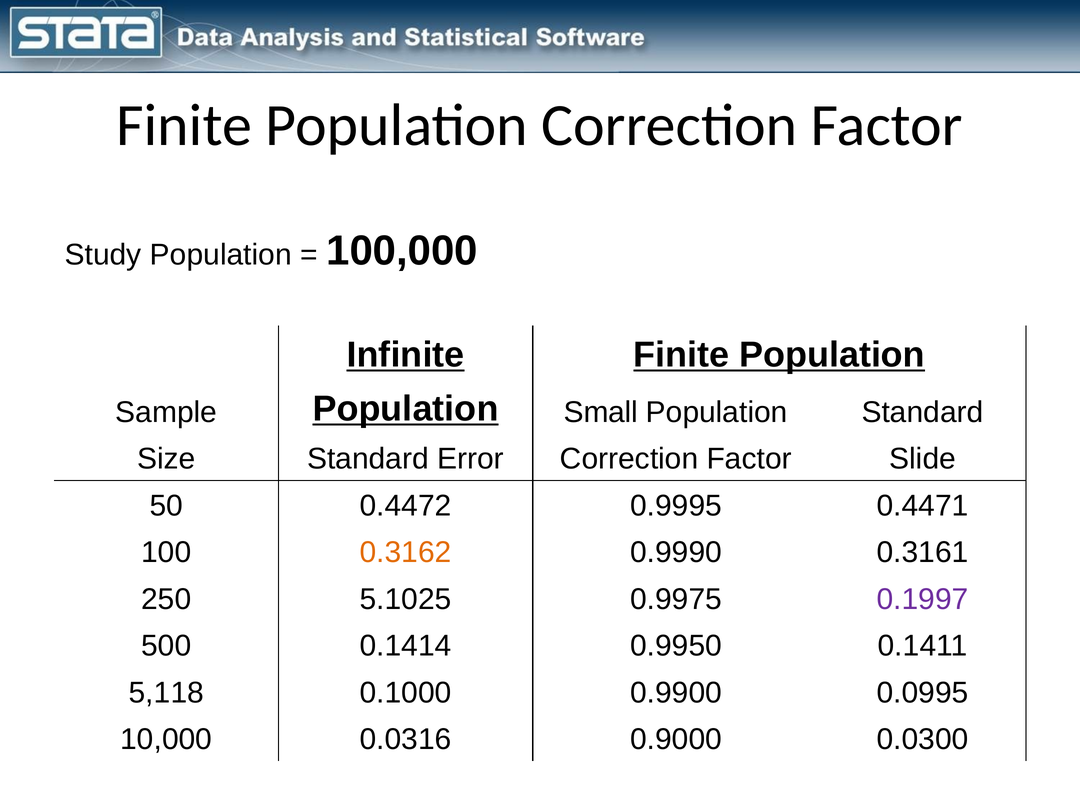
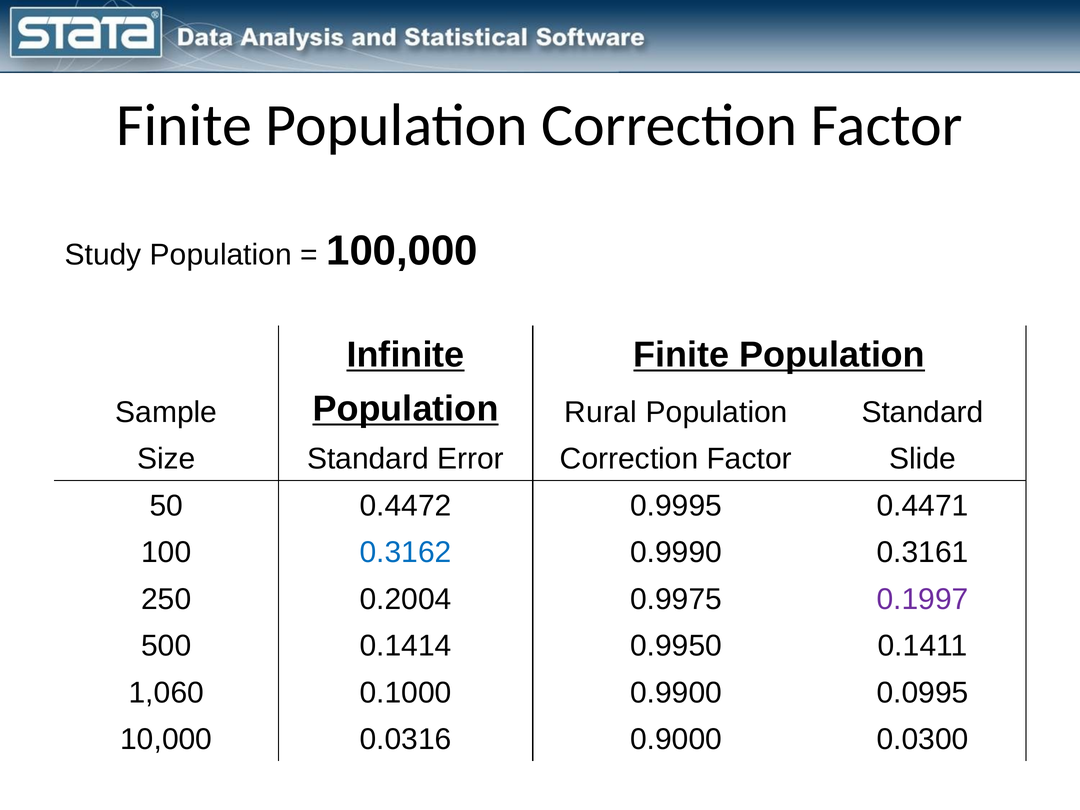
Small: Small -> Rural (601, 412)
0.3162 colour: orange -> blue (406, 552)
5.1025: 5.1025 -> 0.2004 (406, 599)
5,118: 5,118 -> 1,060 (166, 693)
